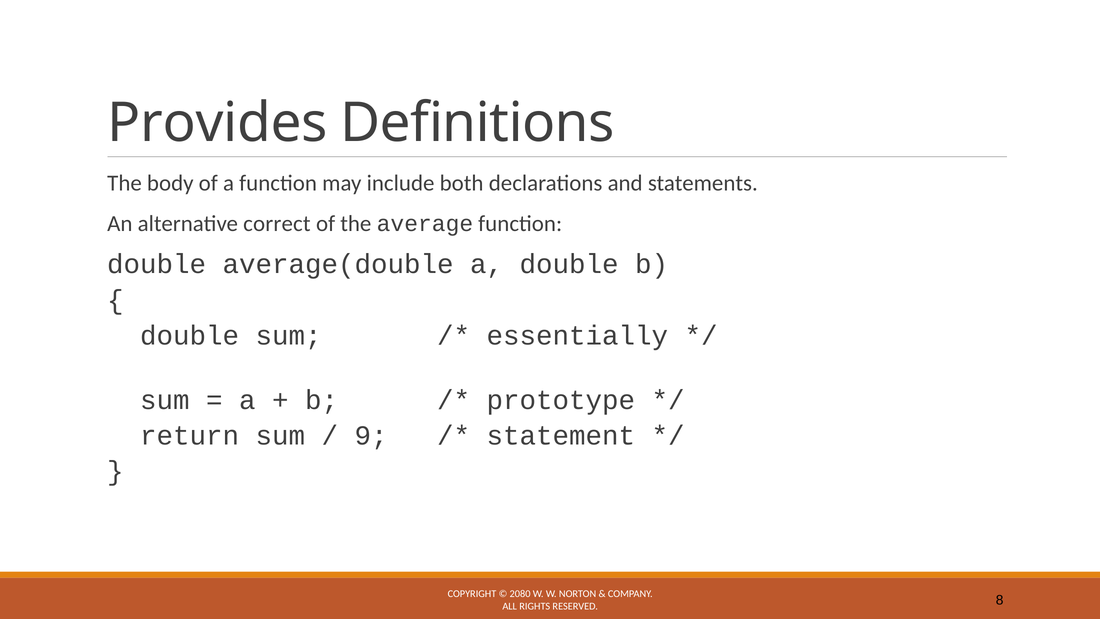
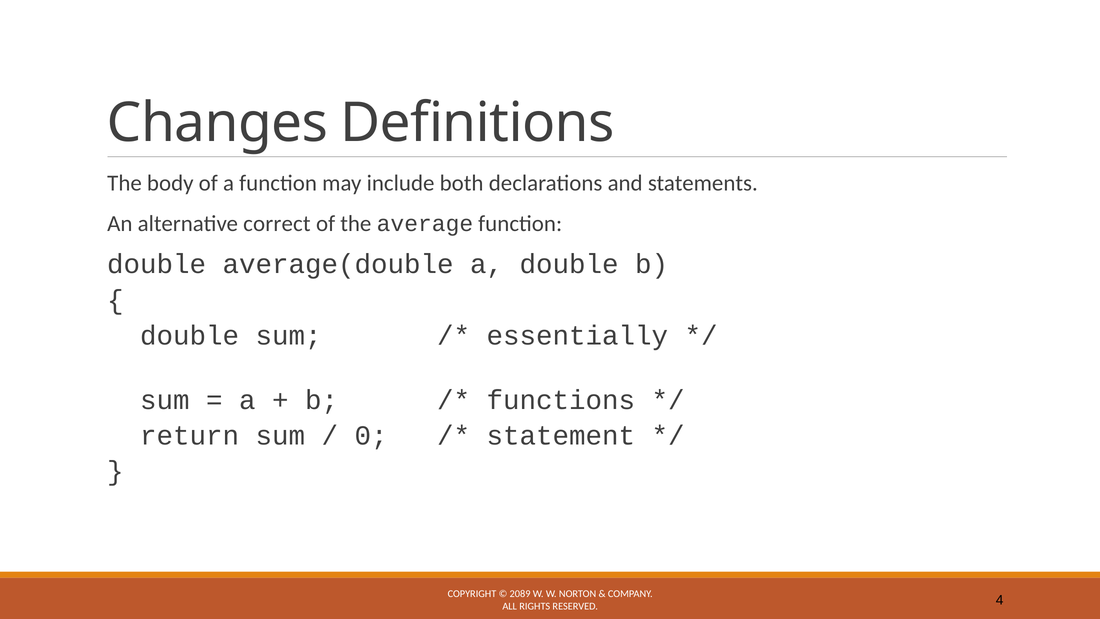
Provides: Provides -> Changes (218, 123)
prototype: prototype -> functions (561, 400)
9: 9 -> 0 (371, 435)
2080: 2080 -> 2089 (520, 594)
8: 8 -> 4 (1000, 600)
